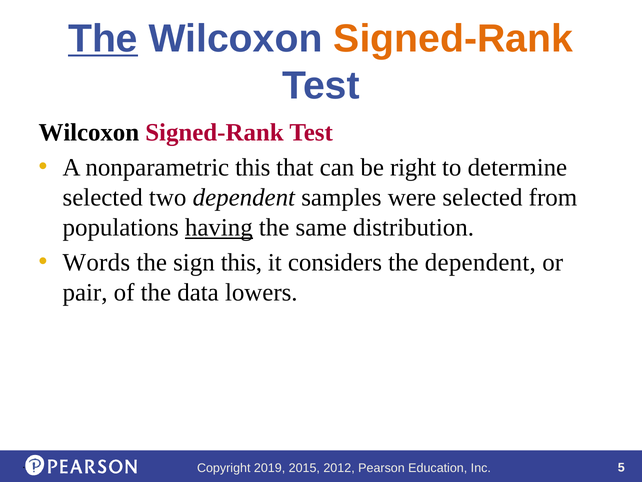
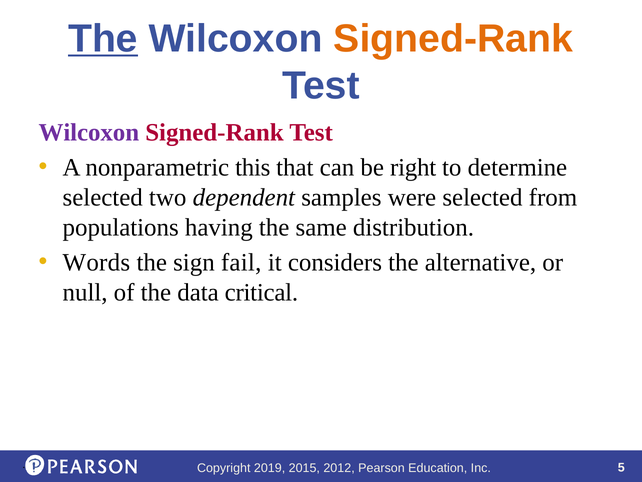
Wilcoxon colour: black -> purple (89, 132)
having underline: present -> none (219, 227)
sign this: this -> fail (241, 262)
the dependent: dependent -> alternative (480, 262)
pair: pair -> null (85, 292)
lowers: lowers -> critical (261, 292)
